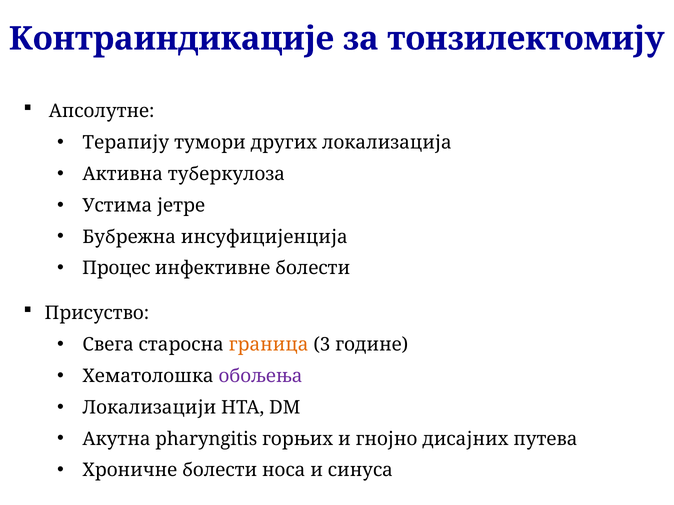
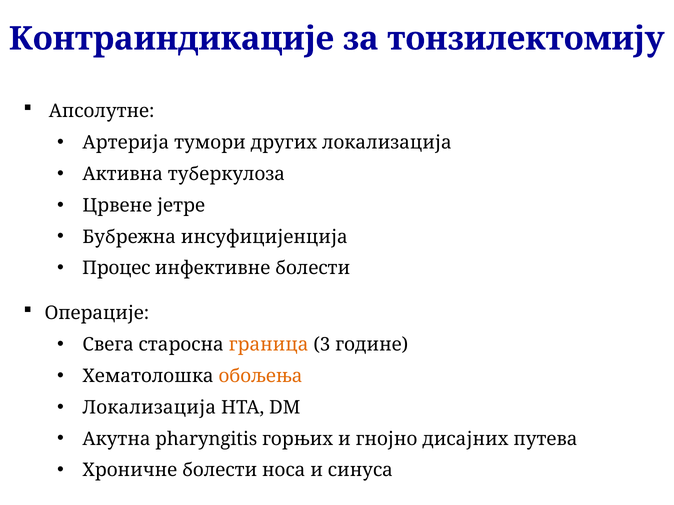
Терапију: Терапију -> Артерија (126, 143)
Устима: Устима -> Црвене (117, 206)
Присуство: Присуство -> Операције (97, 313)
обољења colour: purple -> orange (261, 376)
Локализацији: Локализацији -> Локализација (149, 408)
